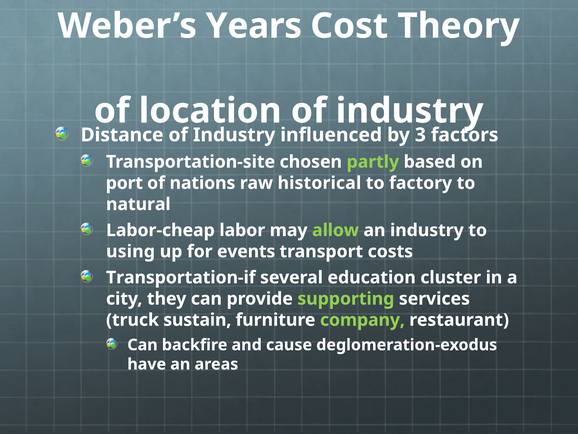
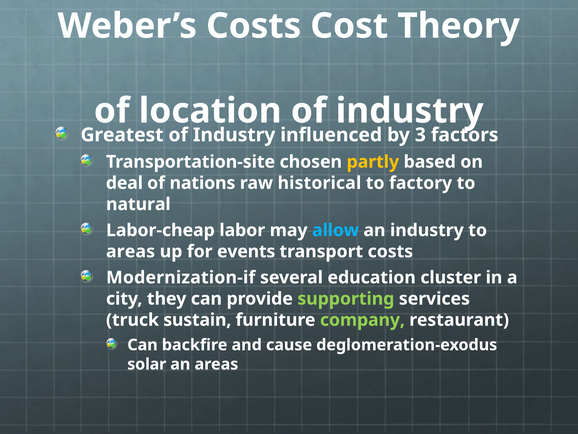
Weber’s Years: Years -> Costs (254, 26)
Distance: Distance -> Greatest (122, 135)
partly colour: light green -> yellow (373, 162)
port: port -> deal (124, 183)
allow colour: light green -> light blue (336, 230)
using: using -> areas (131, 251)
Transportation-if: Transportation-if -> Modernization-if (181, 277)
have: have -> solar (147, 364)
